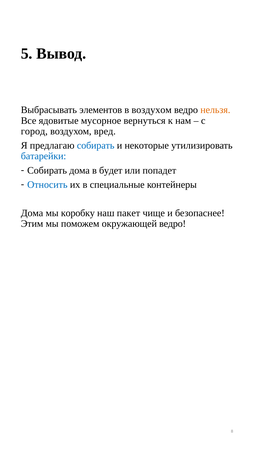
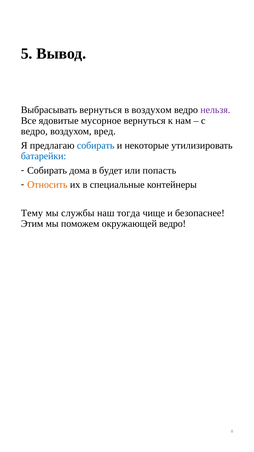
Выбрасывать элементов: элементов -> вернуться (101, 110)
нельзя colour: orange -> purple (215, 110)
город: город -> ведро (34, 131)
попадет: попадет -> попасть (159, 170)
Относить colour: blue -> orange (47, 184)
Дома: Дома -> Тему (32, 213)
коробку: коробку -> службы (78, 213)
пакет: пакет -> тогда (128, 213)
